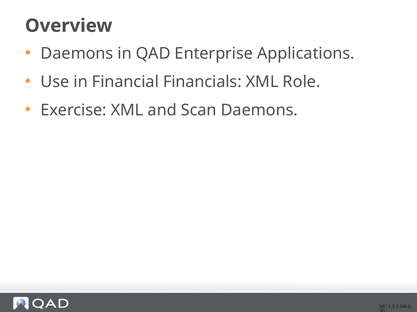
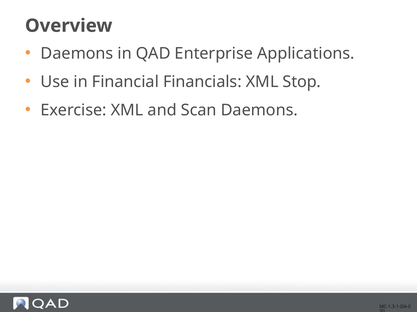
Role: Role -> Stop (302, 82)
